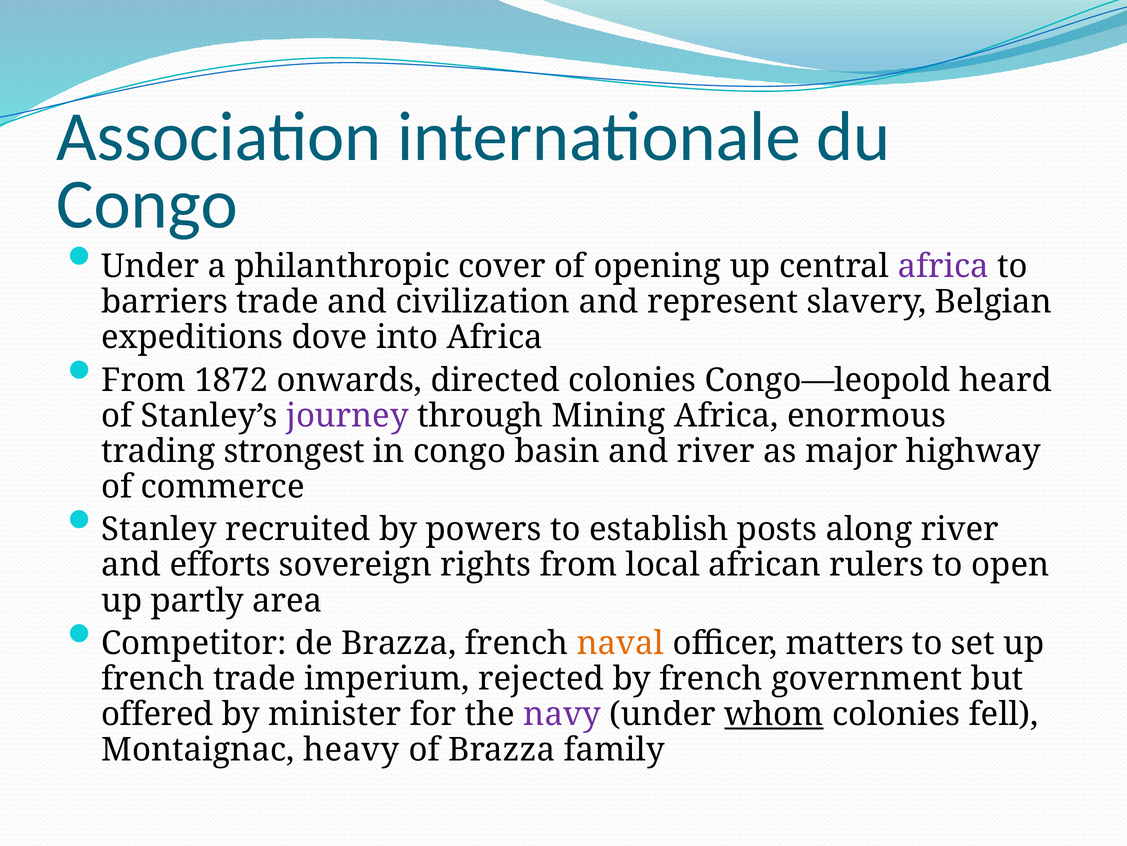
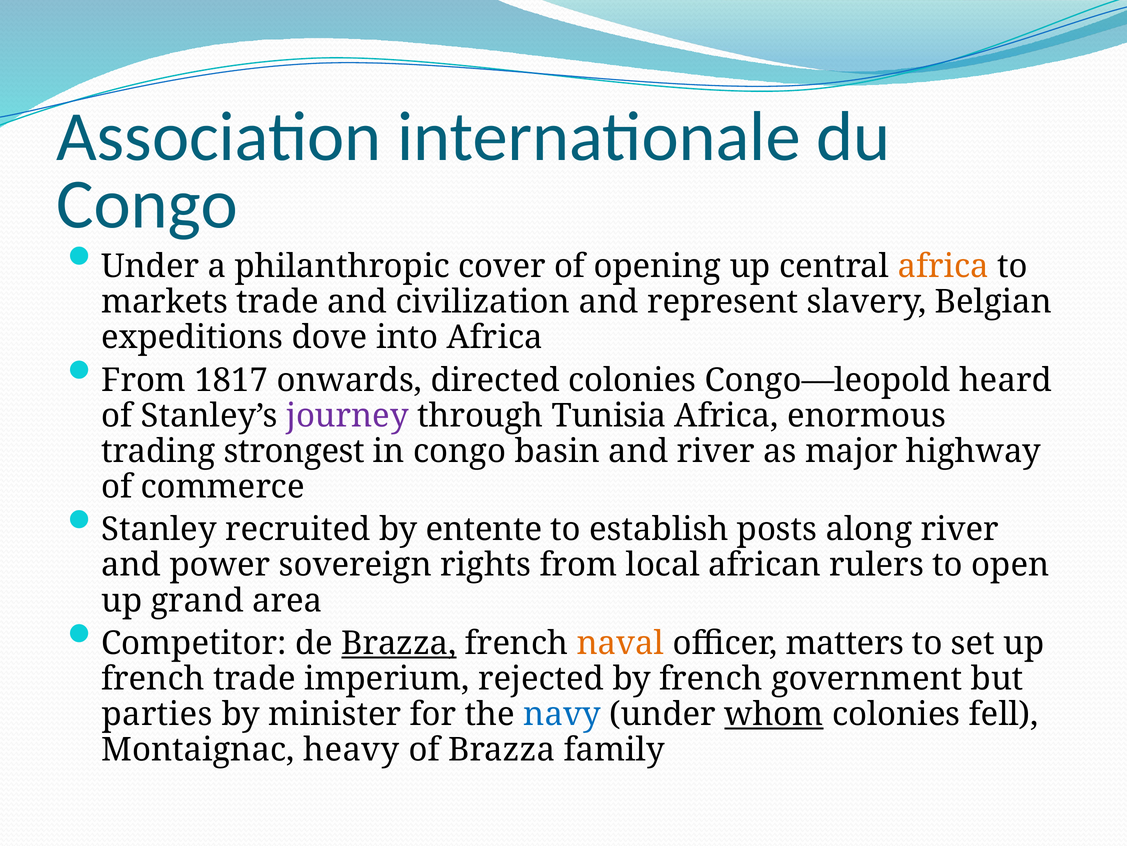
africa colour: purple -> orange (943, 266)
barriers: barriers -> markets (165, 302)
1872: 1872 -> 1817 (231, 380)
Mining: Mining -> Tunisia (609, 415)
powers: powers -> entente (484, 529)
efforts: efforts -> power (220, 565)
partly: partly -> grand (197, 600)
Brazza underline: none -> present (399, 643)
offered: offered -> parties (157, 714)
navy colour: purple -> blue (562, 714)
